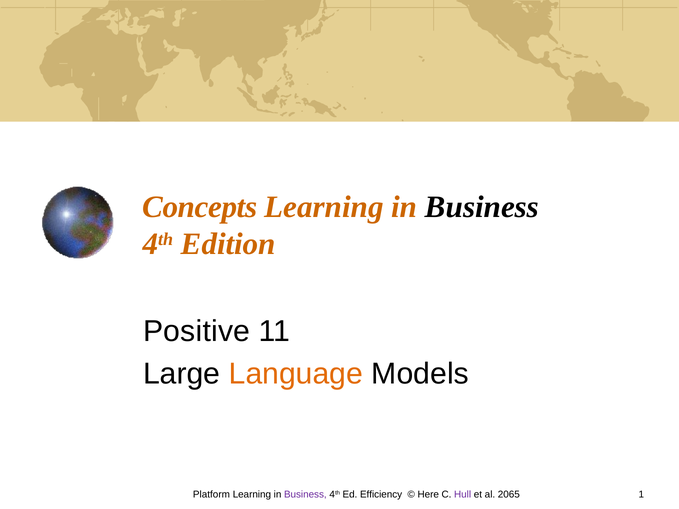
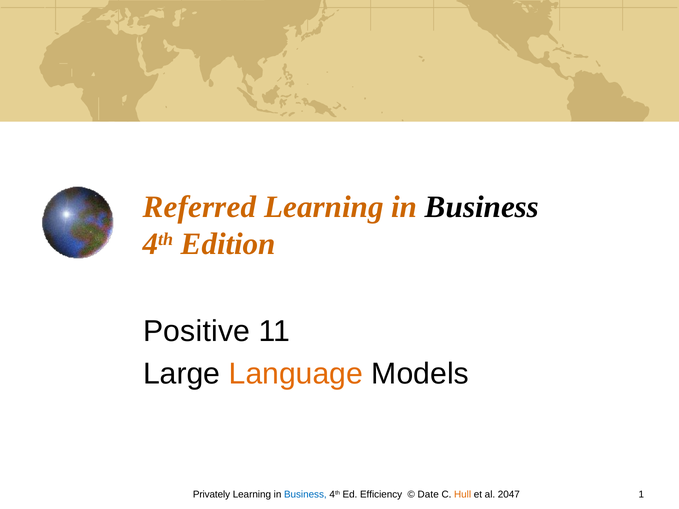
Concepts: Concepts -> Referred (199, 207)
Platform: Platform -> Privately (211, 495)
Business colour: purple -> blue (305, 495)
Here: Here -> Date (428, 495)
Hull colour: purple -> orange (463, 495)
2065: 2065 -> 2047 (509, 495)
